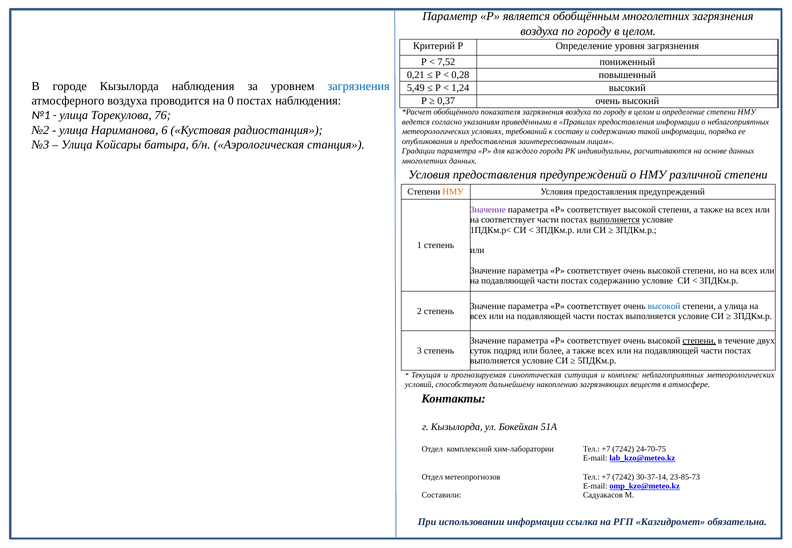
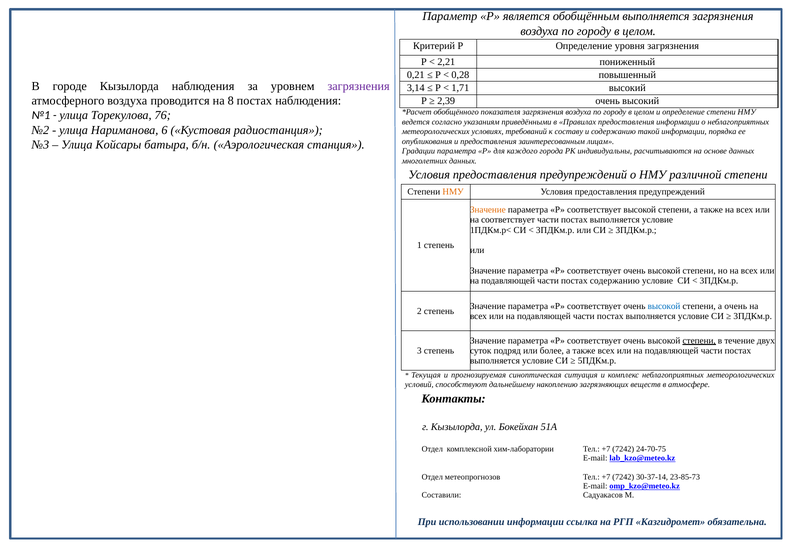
обобщённым многолетних: многолетних -> выполняется (656, 16)
7,52: 7,52 -> 2,21 (446, 62)
загрязнения colour: blue -> purple (359, 86)
5,49: 5,49 -> 3,14 (416, 88)
1,24: 1,24 -> 1,71 (460, 88)
0: 0 -> 8 (231, 101)
0,37: 0,37 -> 2,39 (446, 101)
Значение colour: purple -> orange (488, 210)
выполняется underline: present -> none (615, 220)
а улица: улица -> очень (736, 306)
